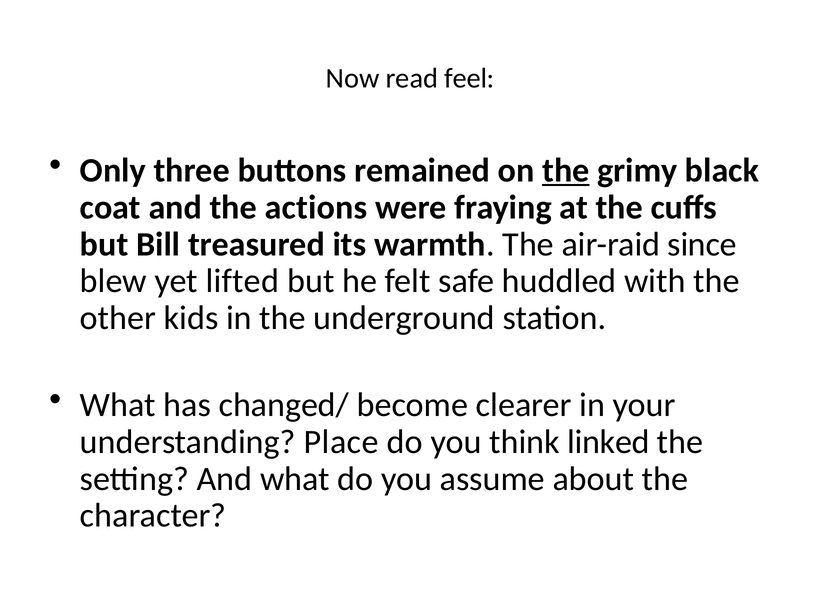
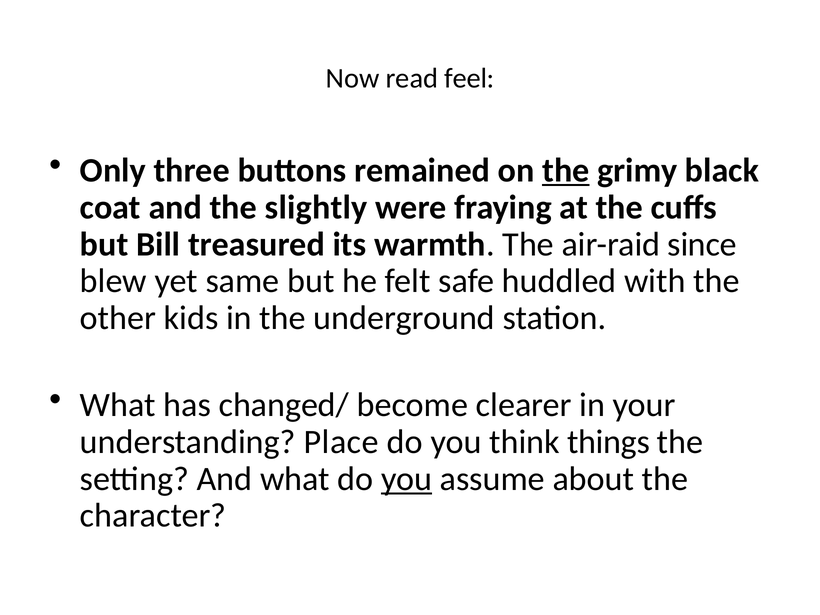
actions: actions -> slightly (316, 207)
lifted: lifted -> same (242, 281)
linked: linked -> things (608, 442)
you underline: none -> present (407, 479)
